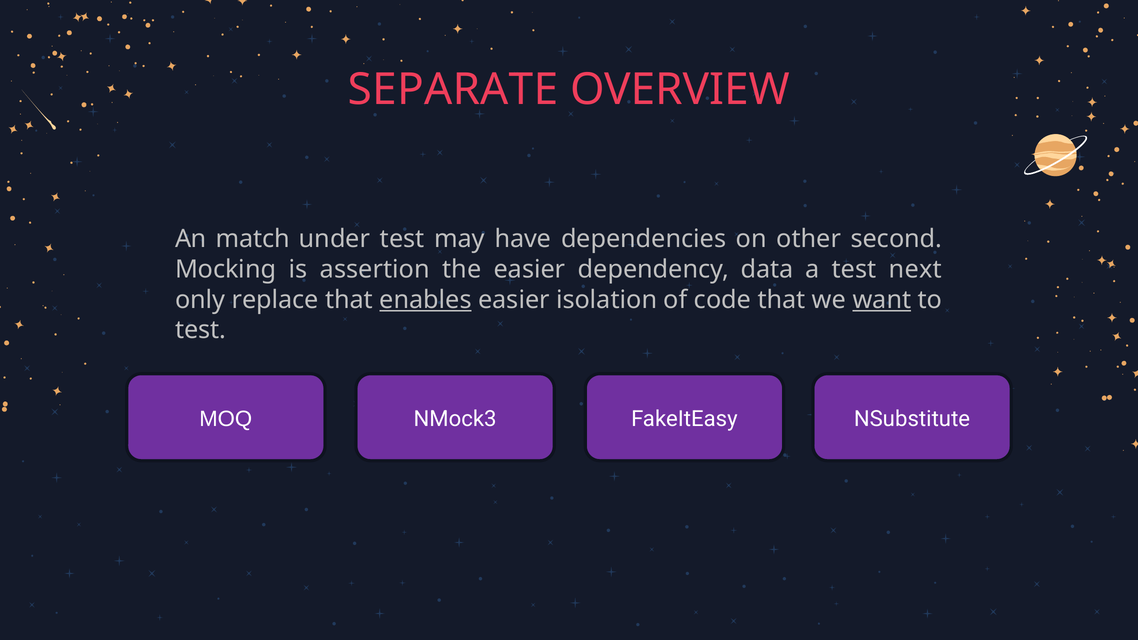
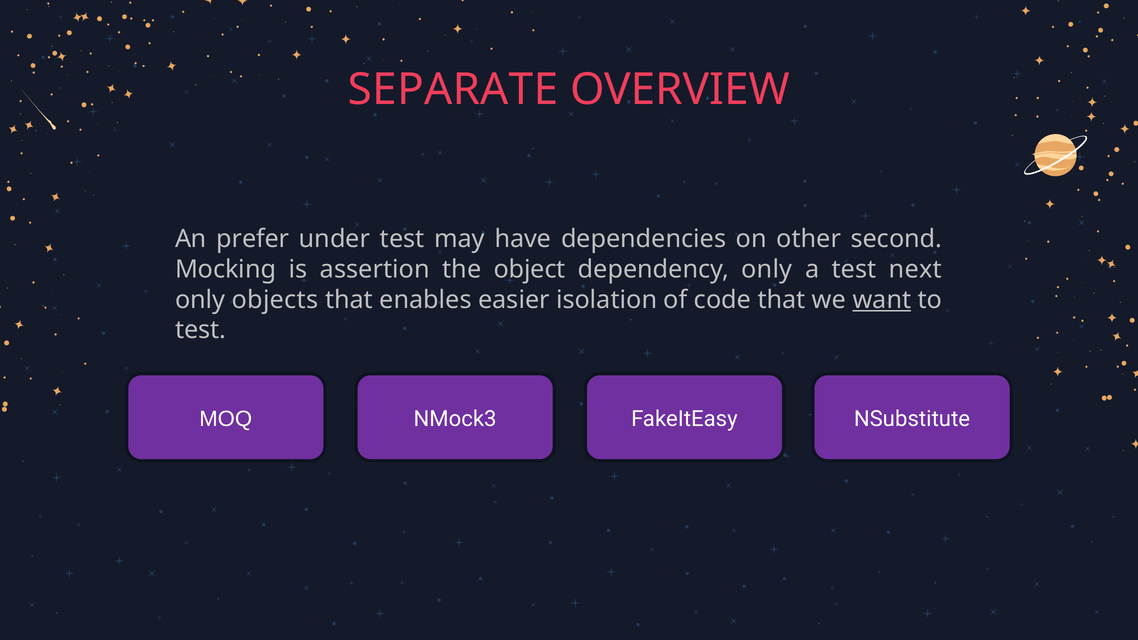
match: match -> prefer (253, 239)
the easier: easier -> object (530, 269)
dependency data: data -> only (767, 269)
replace: replace -> objects (275, 300)
enables underline: present -> none (426, 300)
